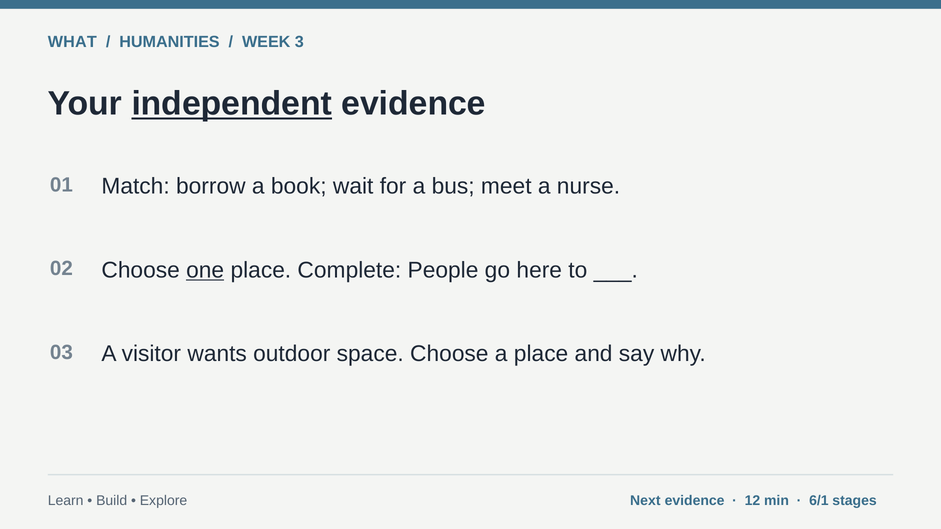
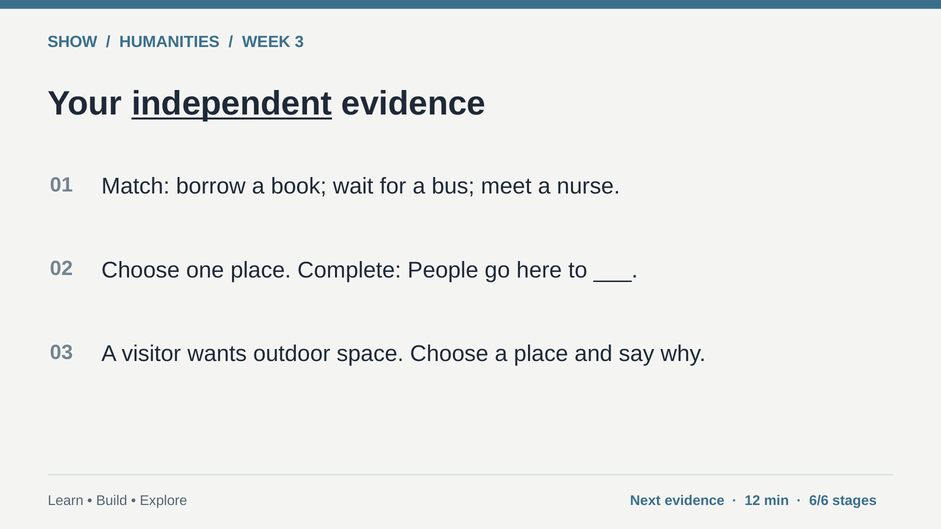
WHAT: WHAT -> SHOW (72, 42)
one underline: present -> none (205, 270)
6/1: 6/1 -> 6/6 (819, 501)
